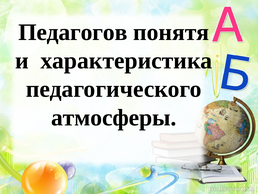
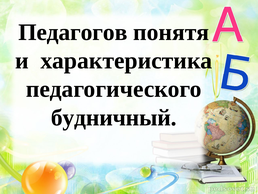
атмосферы: атмосферы -> будничный (114, 117)
